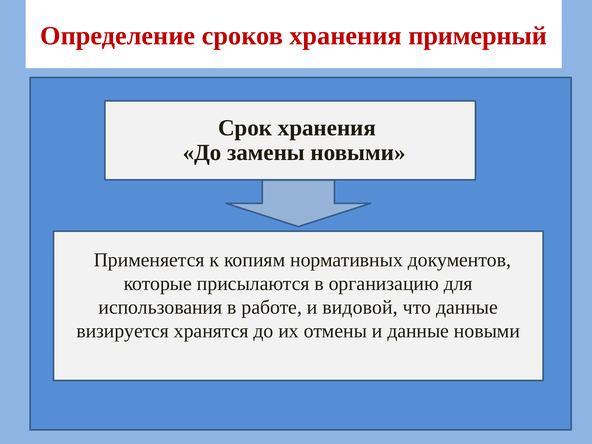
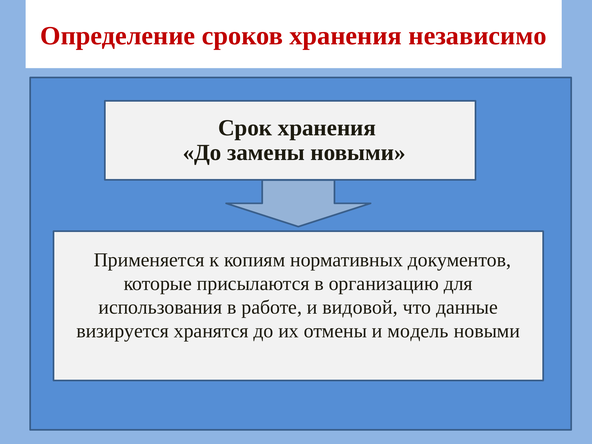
примерный: примерный -> независимо (478, 36)
и данные: данные -> модель (418, 331)
